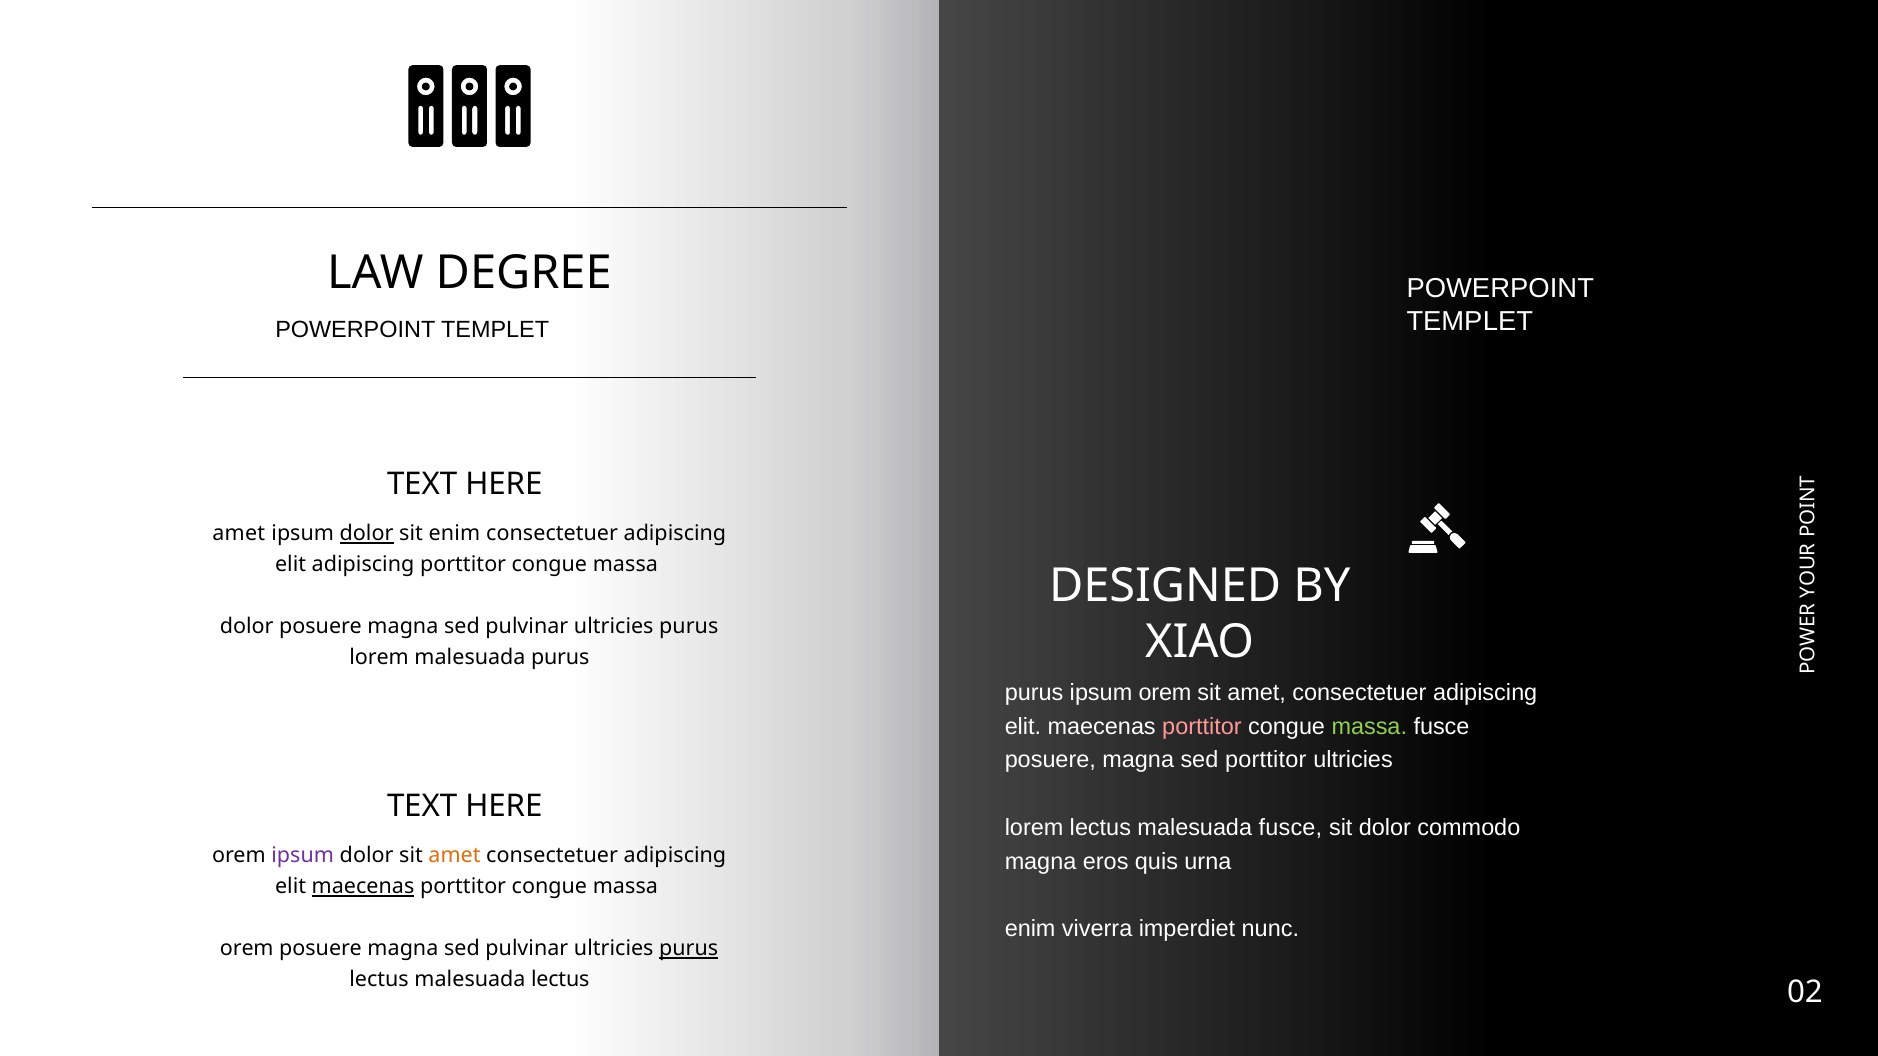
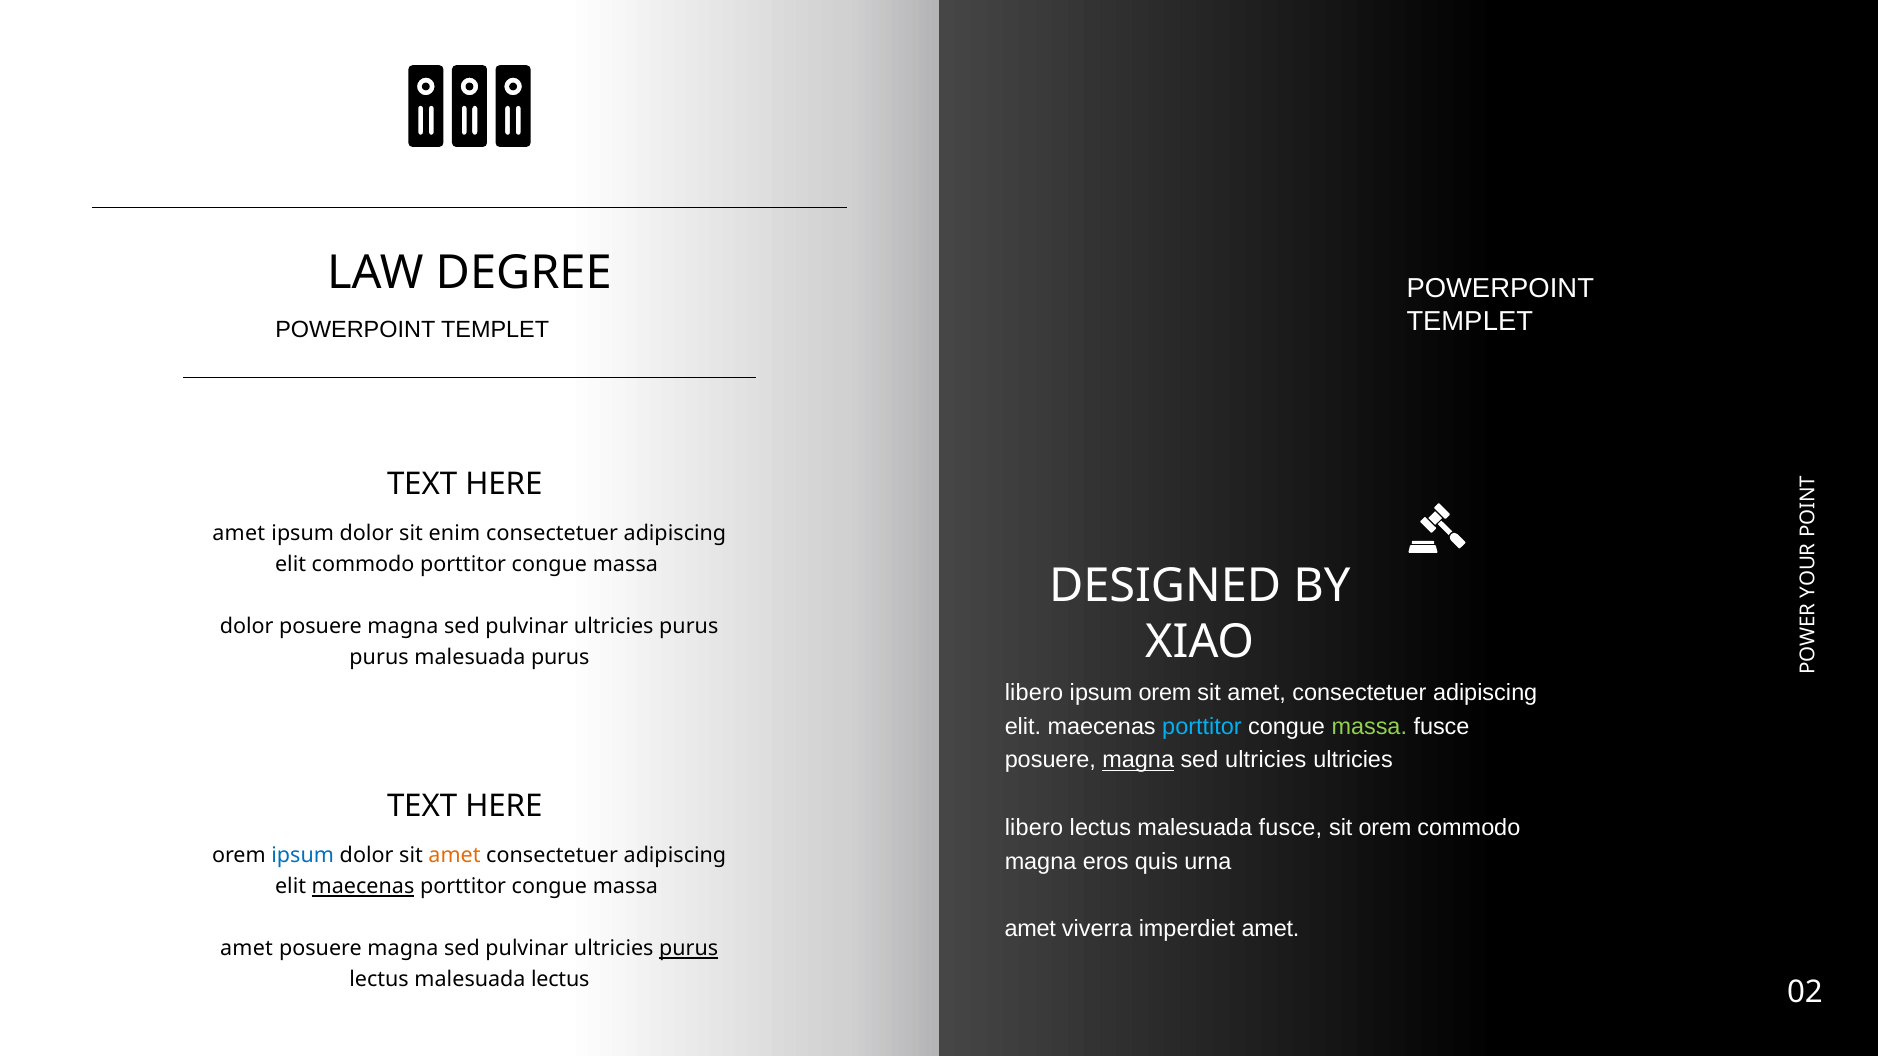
dolor underline: present -> none (367, 534)
elit adipiscing: adipiscing -> commodo (363, 565)
lorem: lorem -> purus (379, 658)
purus: purus -> libero (1034, 693)
porttitor colour: pink -> light blue (1202, 727)
magna underline: none -> present (1138, 760)
sed porttitor: porttitor -> ultricies (1266, 760)
lorem: lorem -> libero (1034, 828)
sit dolor: dolor -> orem (1385, 828)
ipsum colour: purple -> blue (303, 856)
enim: enim -> amet (1030, 929)
imperdiet nunc: nunc -> amet (1270, 929)
orem: orem -> amet (247, 949)
